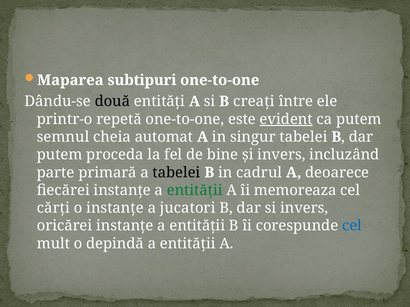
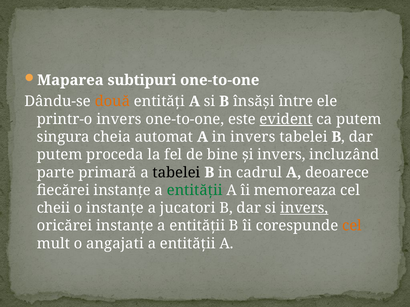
două colour: black -> orange (112, 102)
creaţi: creaţi -> însăşi (254, 102)
printr-o repetă: repetă -> invers (119, 119)
semnul: semnul -> singura (63, 137)
in singur: singur -> invers (253, 137)
cărţi: cărţi -> cheii (54, 208)
invers underline: none -> present (304, 208)
cel colour: blue -> orange (352, 226)
depindă: depindă -> angajati (115, 244)
